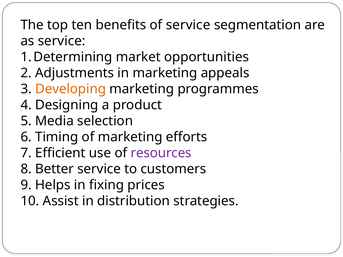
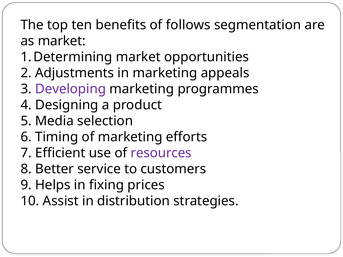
of service: service -> follows (188, 25)
as service: service -> market (62, 41)
Developing colour: orange -> purple (71, 89)
